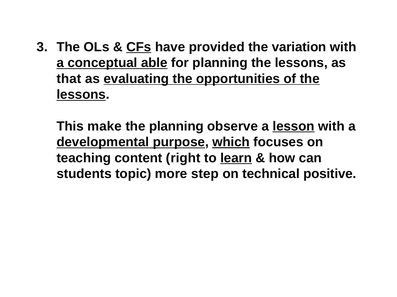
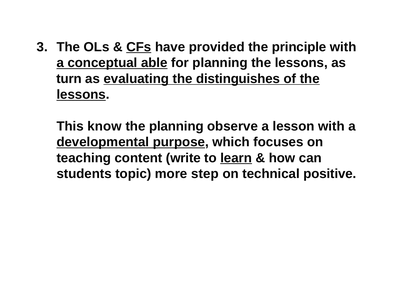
variation: variation -> principle (299, 47)
that: that -> turn (69, 79)
opportunities: opportunities -> distinguishes (238, 79)
make: make -> know (105, 127)
lesson underline: present -> none (294, 127)
which underline: present -> none (231, 142)
right: right -> write (183, 158)
